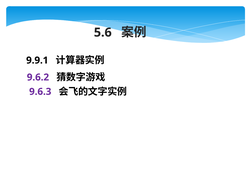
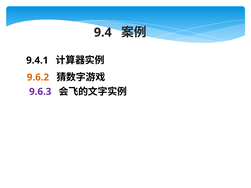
5.6: 5.6 -> 9.4 (103, 32)
9.9.1: 9.9.1 -> 9.4.1 (37, 60)
9.6.2 colour: purple -> orange (38, 77)
